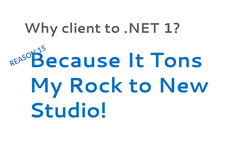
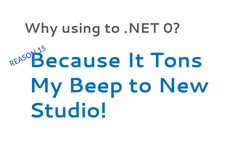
client: client -> using (81, 28)
.NET 1: 1 -> 0 (172, 28)
Rock: Rock -> Beep (96, 85)
